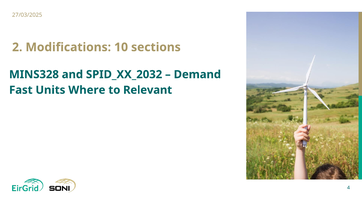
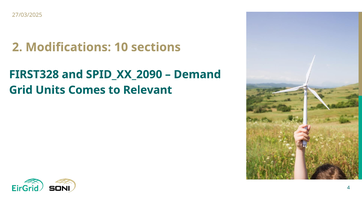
MINS328: MINS328 -> FIRST328 (34, 75)
SPID_XX_2032: SPID_XX_2032 -> SPID_XX_2090 (124, 75)
Fast: Fast -> Grid (21, 90)
Where: Where -> Comes (87, 90)
